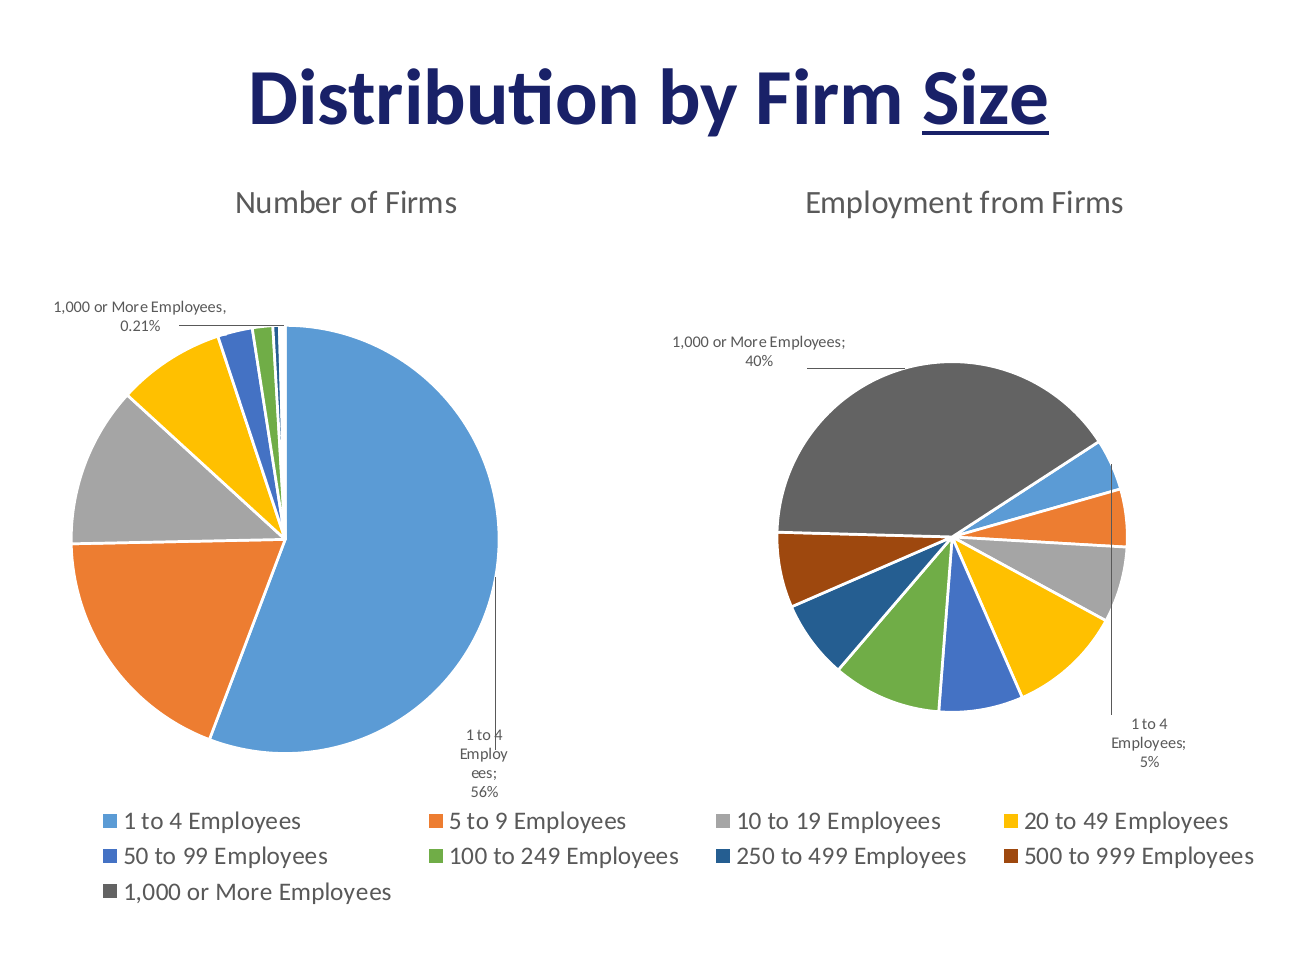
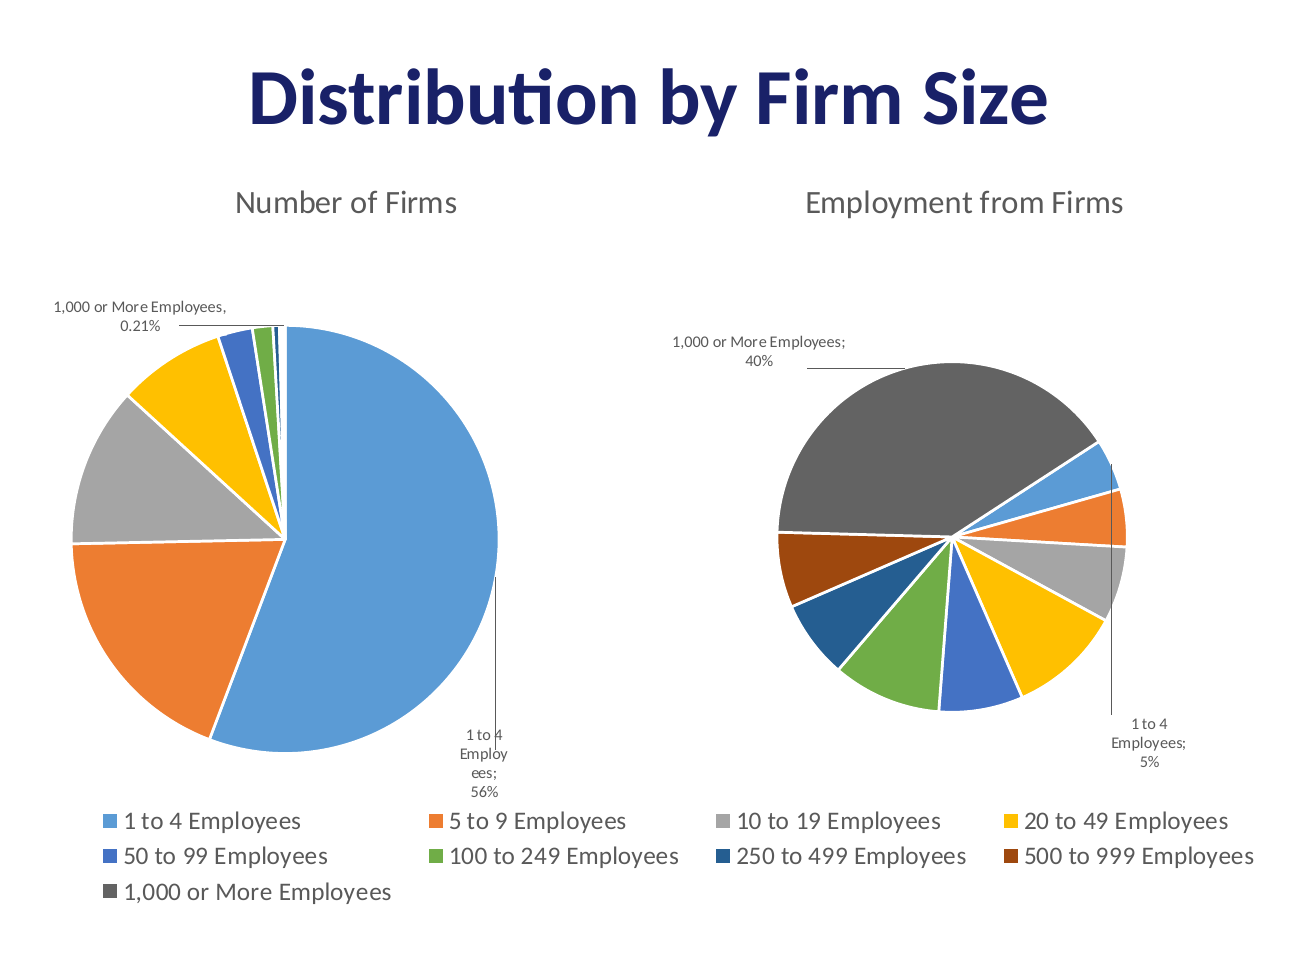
Size underline: present -> none (986, 99)
